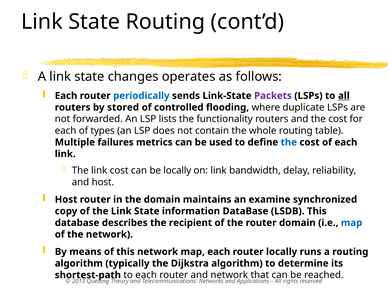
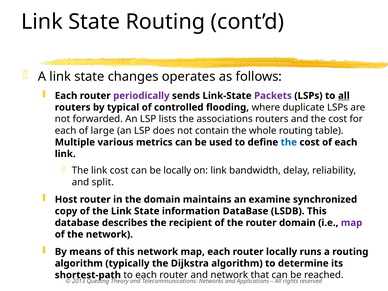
periodically colour: blue -> purple (141, 96)
stored: stored -> typical (123, 107)
functionality: functionality -> associations (225, 119)
types: types -> large (103, 131)
failures: failures -> various (116, 142)
and host: host -> split (103, 182)
map colour: blue -> purple (352, 223)
